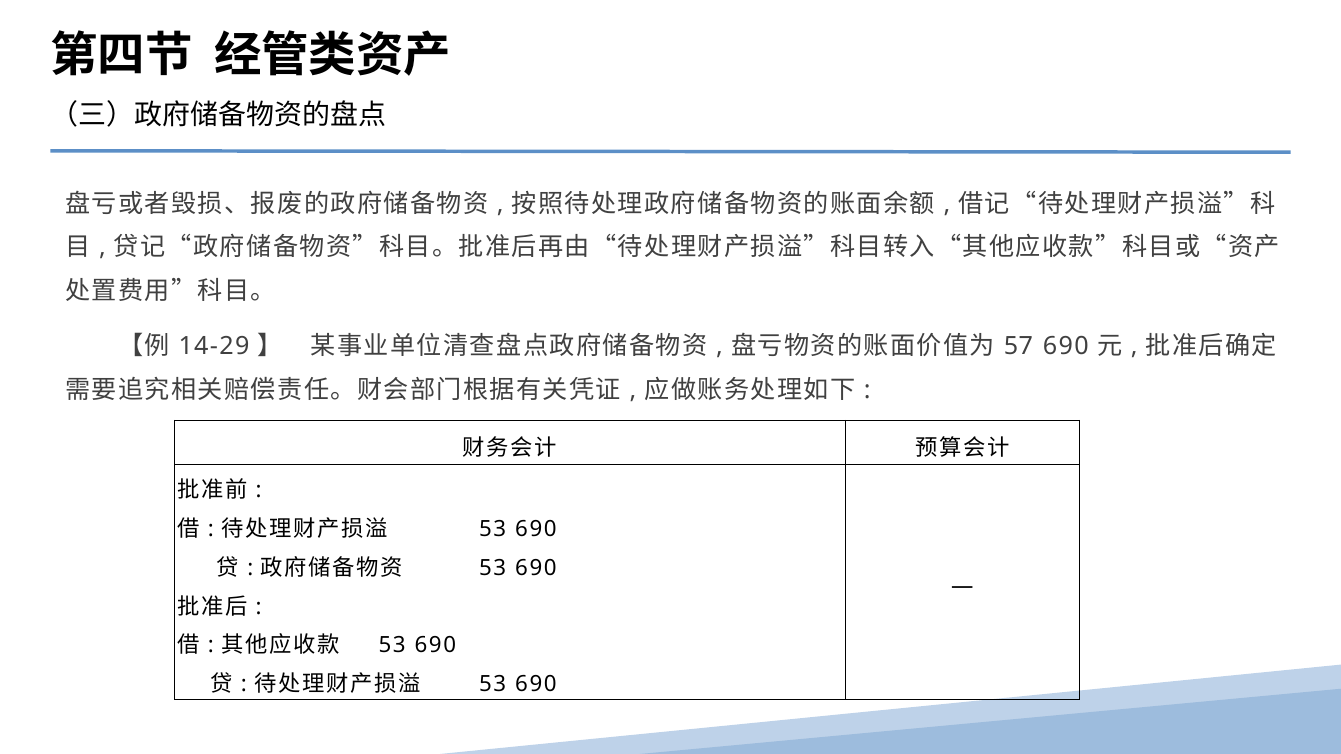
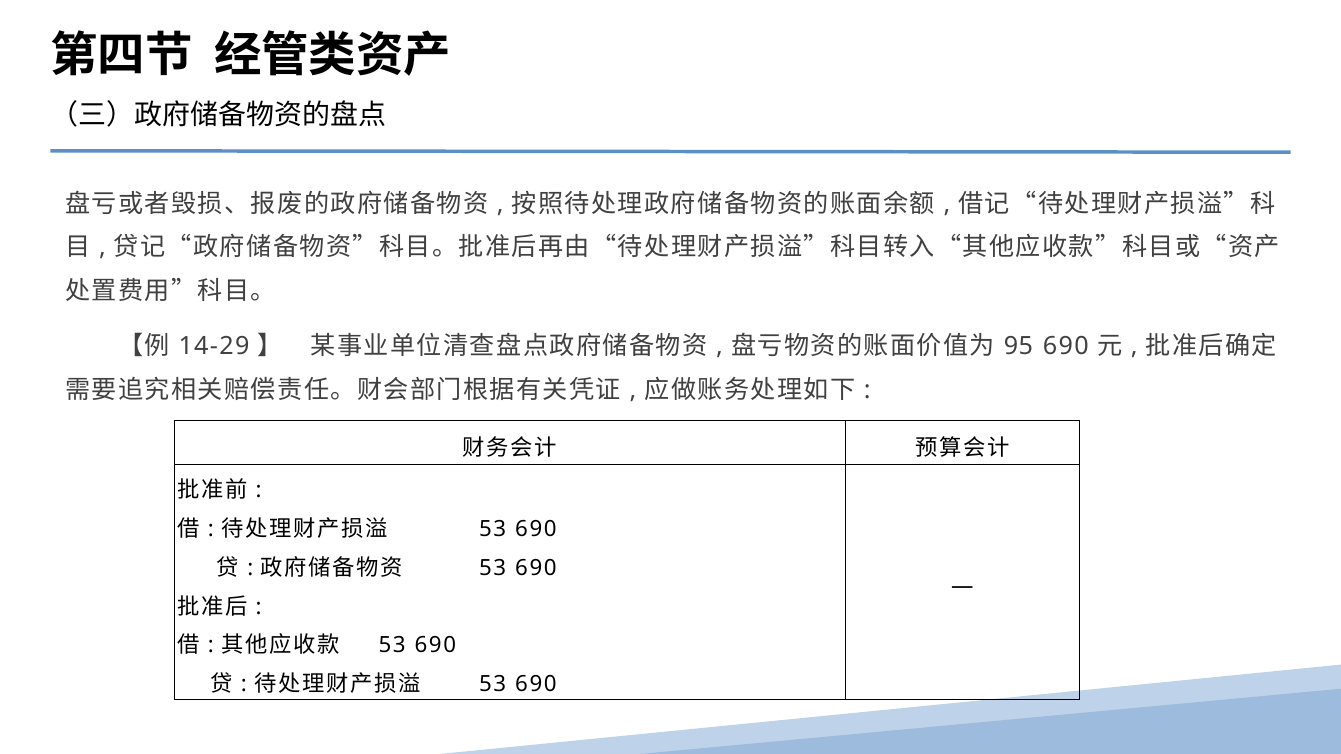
57: 57 -> 95 (1018, 346)
